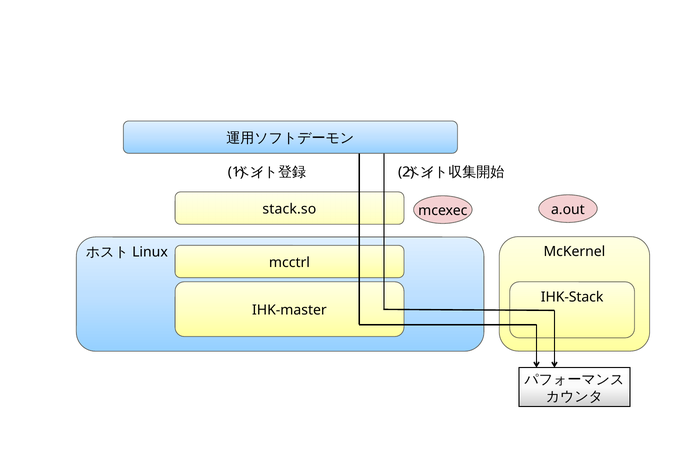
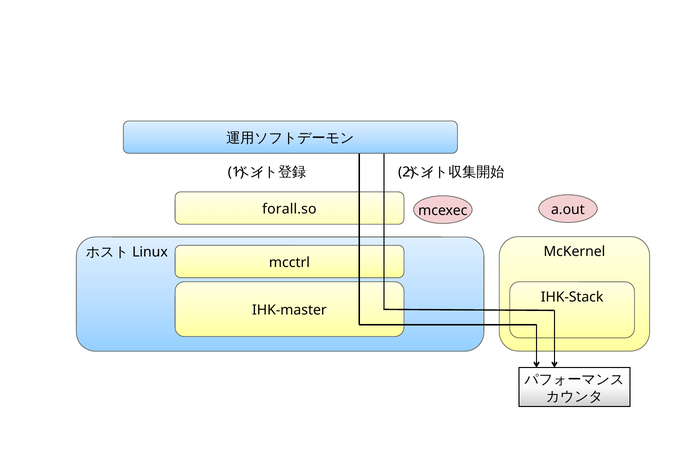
stack.so: stack.so -> forall.so (289, 209)
